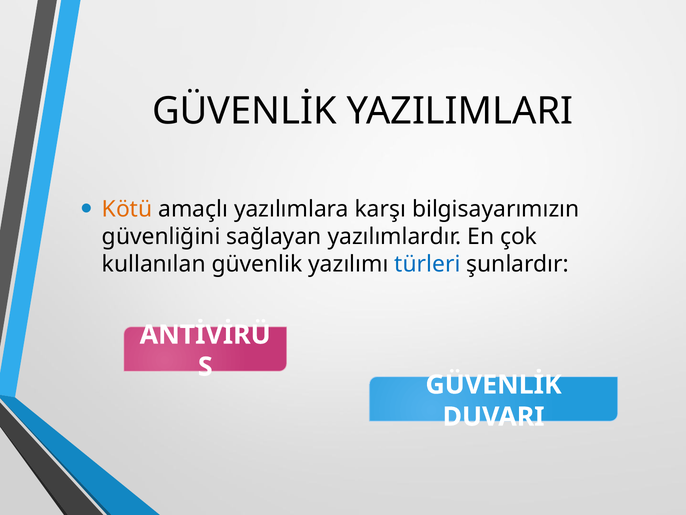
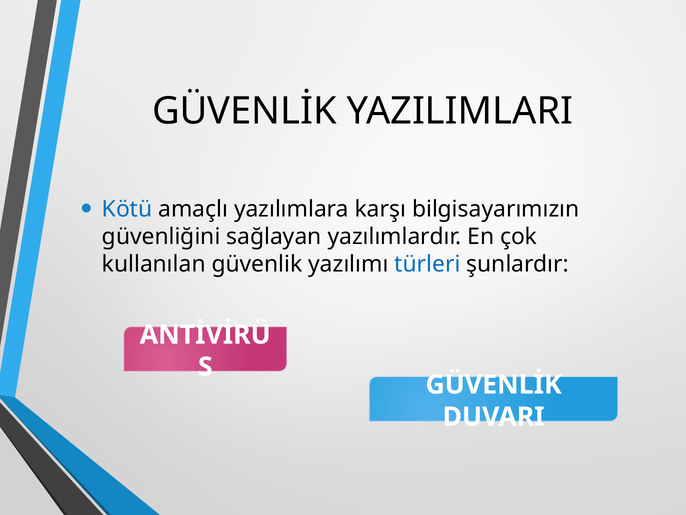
Kötü colour: orange -> blue (127, 209)
